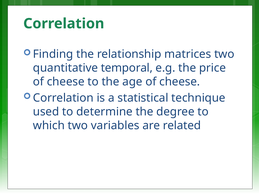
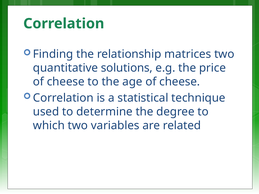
temporal: temporal -> solutions (127, 68)
